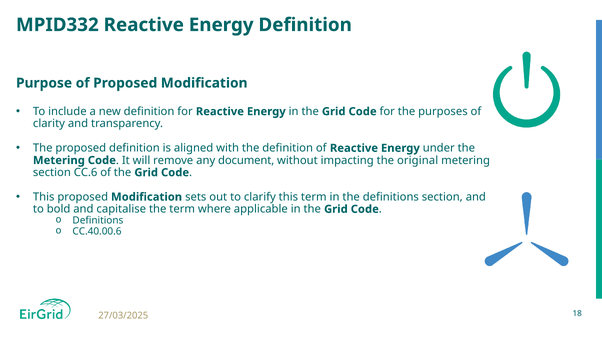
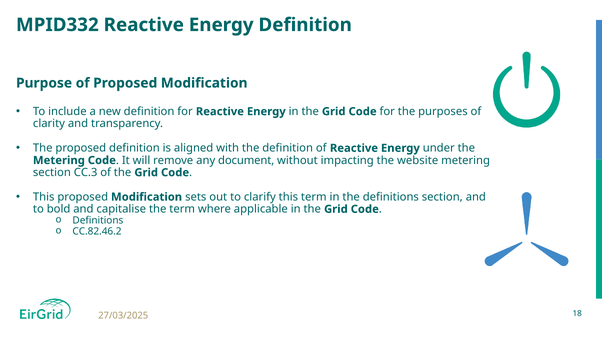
original: original -> website (418, 160)
CC.6: CC.6 -> CC.3 (86, 172)
CC.40.00.6: CC.40.00.6 -> CC.82.46.2 (97, 231)
